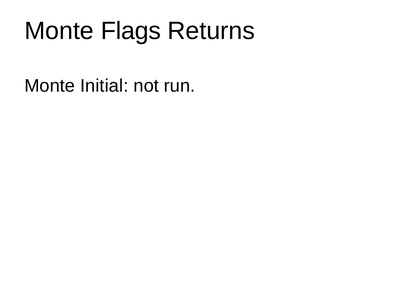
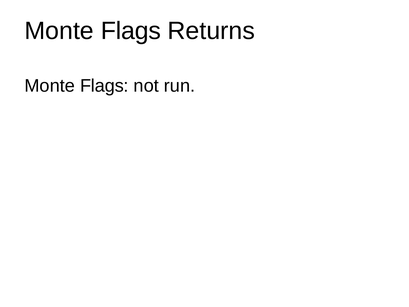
Initial: Initial -> Flags (104, 86)
